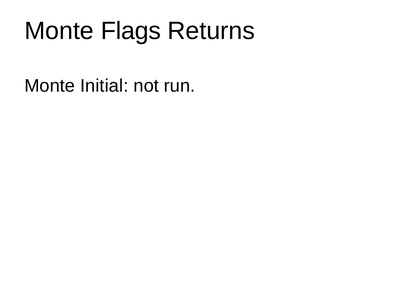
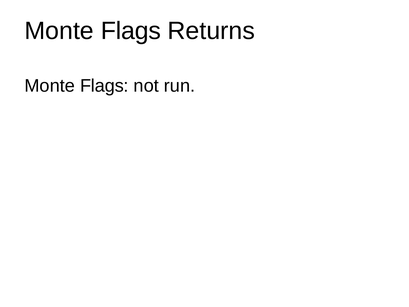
Initial: Initial -> Flags (104, 86)
